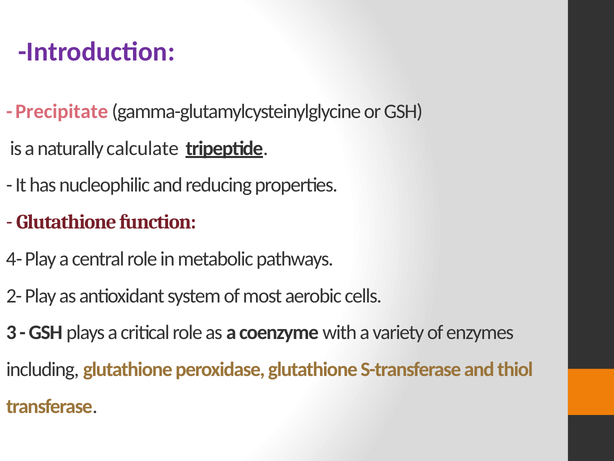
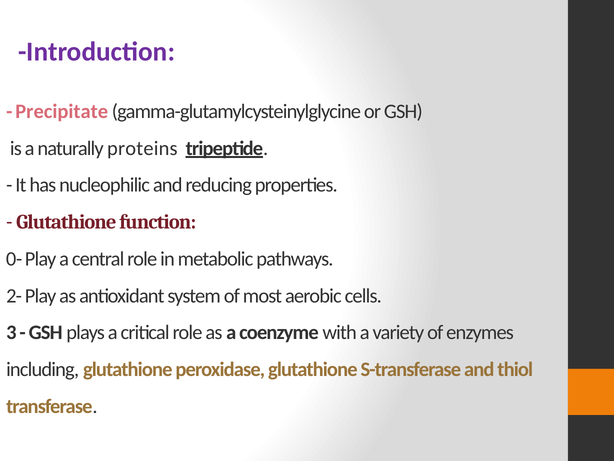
calculate: calculate -> proteins (142, 148)
4-: 4- -> 0- (14, 259)
